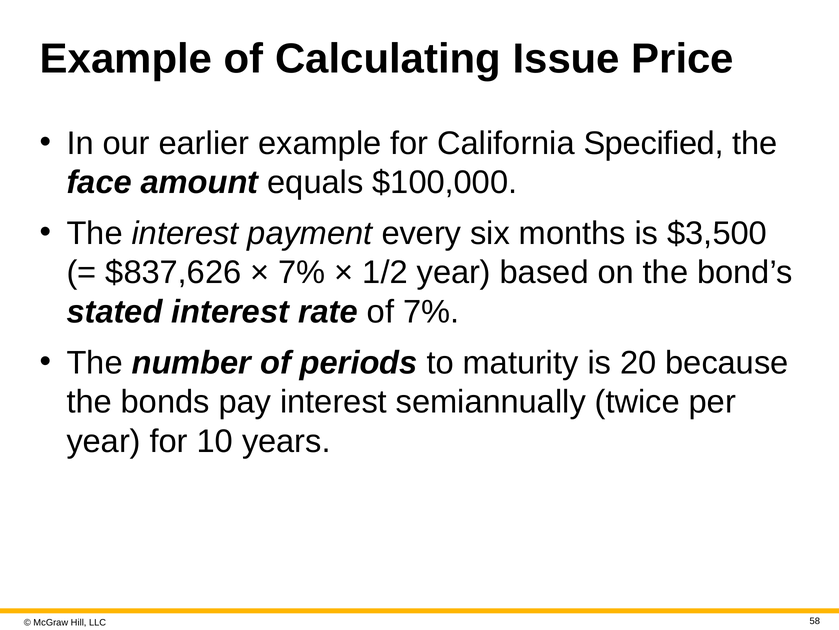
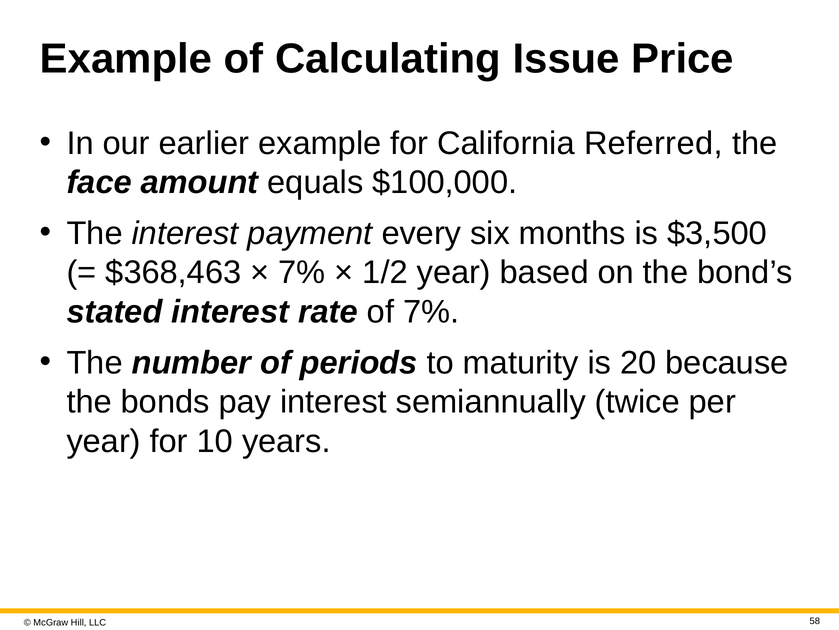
Specified: Specified -> Referred (653, 143)
$837,626: $837,626 -> $368,463 (173, 272)
